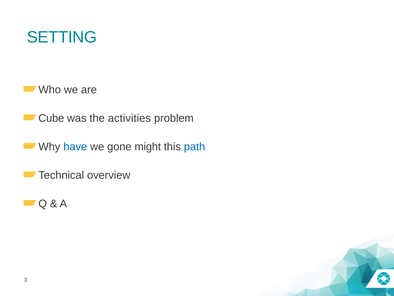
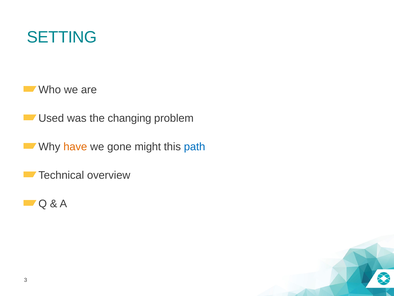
Cube: Cube -> Used (51, 118)
activities: activities -> changing (129, 118)
have colour: blue -> orange (75, 146)
